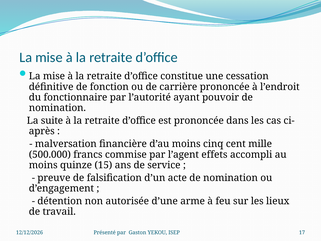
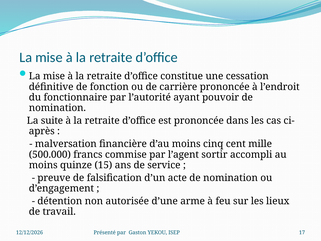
effets: effets -> sortir (214, 154)
